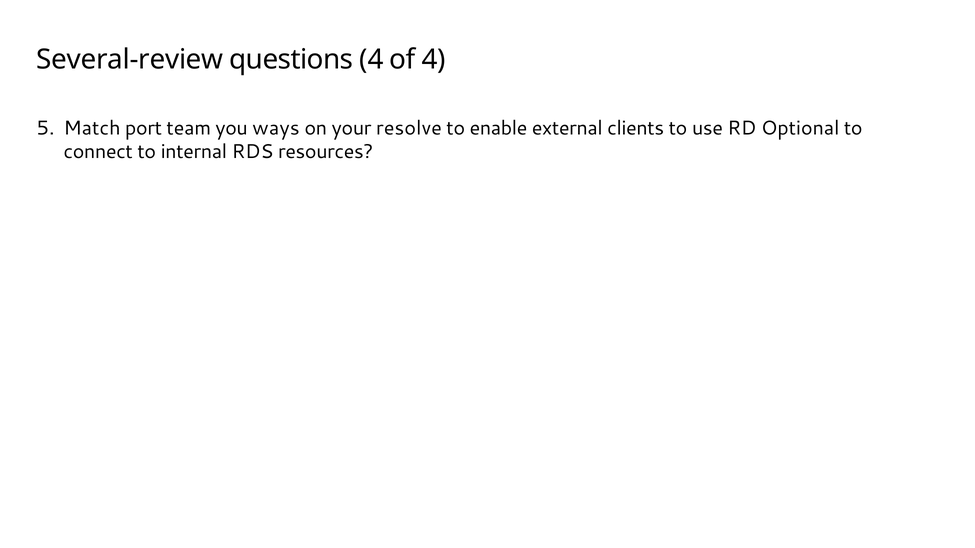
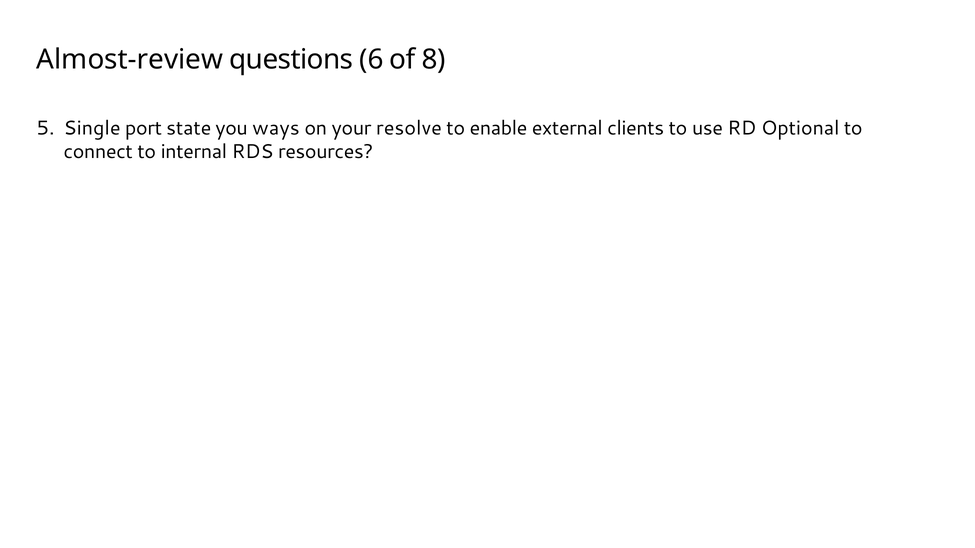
Several-review: Several-review -> Almost-review (130, 59)
questions 4: 4 -> 6 (371, 59)
of 4: 4 -> 8 (434, 59)
Match: Match -> Single (92, 128)
team: team -> state (189, 128)
